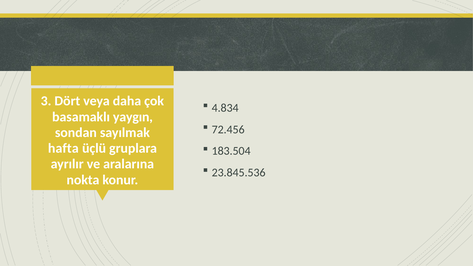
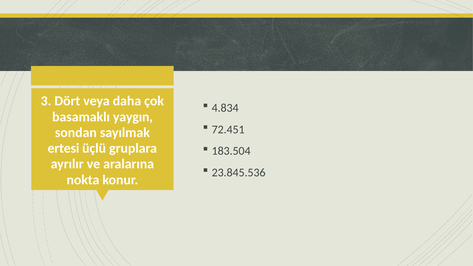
72.456: 72.456 -> 72.451 (228, 129)
hafta: hafta -> ertesi (63, 148)
